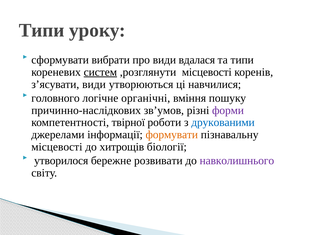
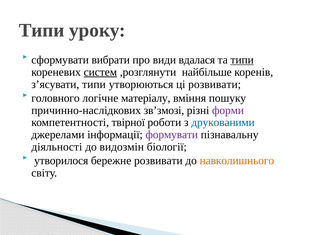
типи underline: none -> present (242, 60)
,розглянути місцевості: місцевості -> найбільше (207, 72)
з’ясувати види: види -> типи (94, 84)
ці навчилися: навчилися -> розвивати (215, 84)
органічні: органічні -> матеріалу (146, 98)
зв’умов: зв’умов -> зв’змозі (164, 111)
формувати colour: orange -> purple (172, 135)
місцевості: місцевості -> діяльності (57, 147)
хитрощів: хитрощів -> видозмін (122, 147)
навколишнього colour: purple -> orange (237, 161)
